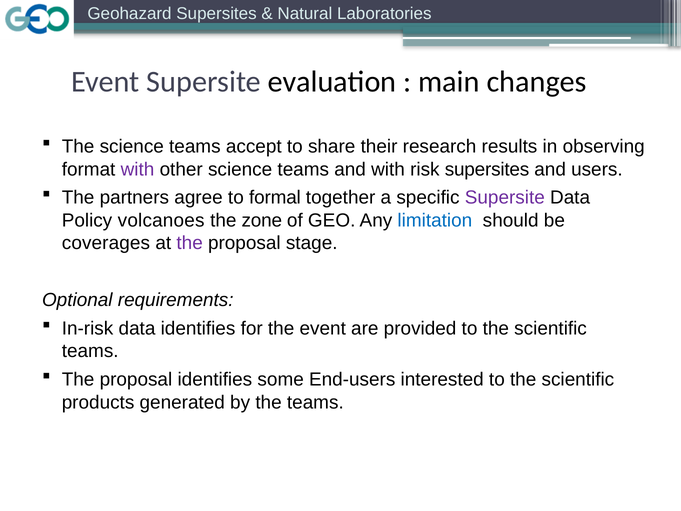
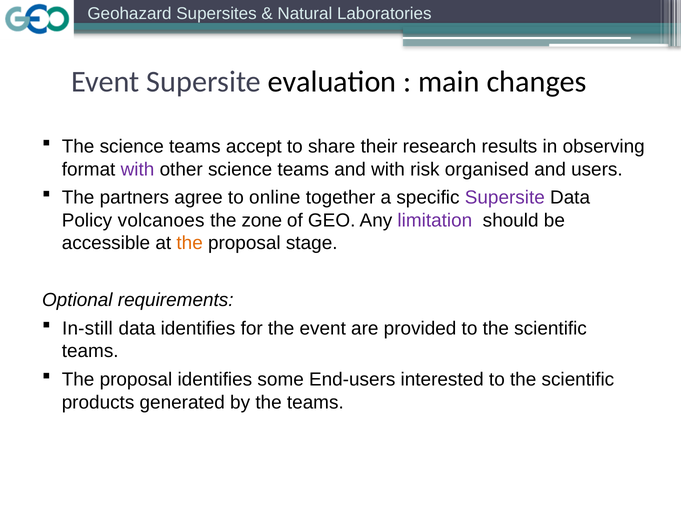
risk supersites: supersites -> organised (487, 169)
formal: formal -> online (275, 198)
limitation colour: blue -> purple (435, 220)
coverages: coverages -> accessible (106, 243)
the colour: purple -> orange (190, 243)
In-risk: In-risk -> In-still (87, 328)
